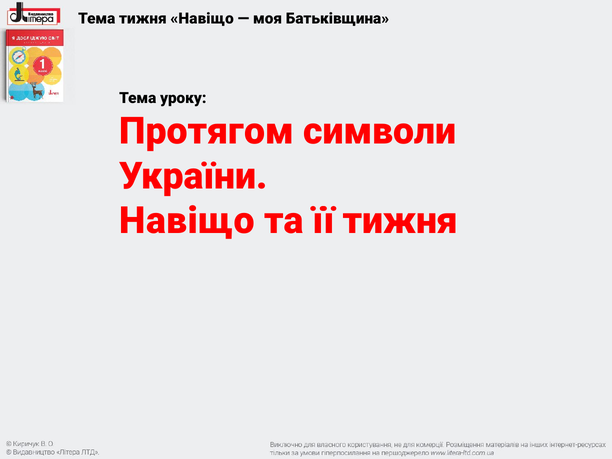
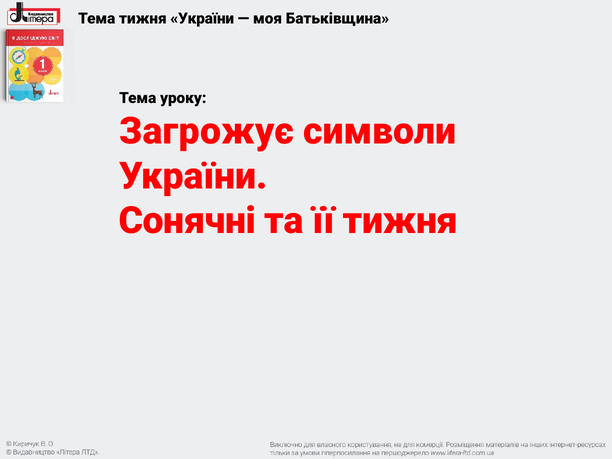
тижня Навіщо: Навіщо -> України (202, 19)
Протягом: Протягом -> Загрожує (206, 131)
Навіщо: Навіщо -> Сонячні (187, 221)
